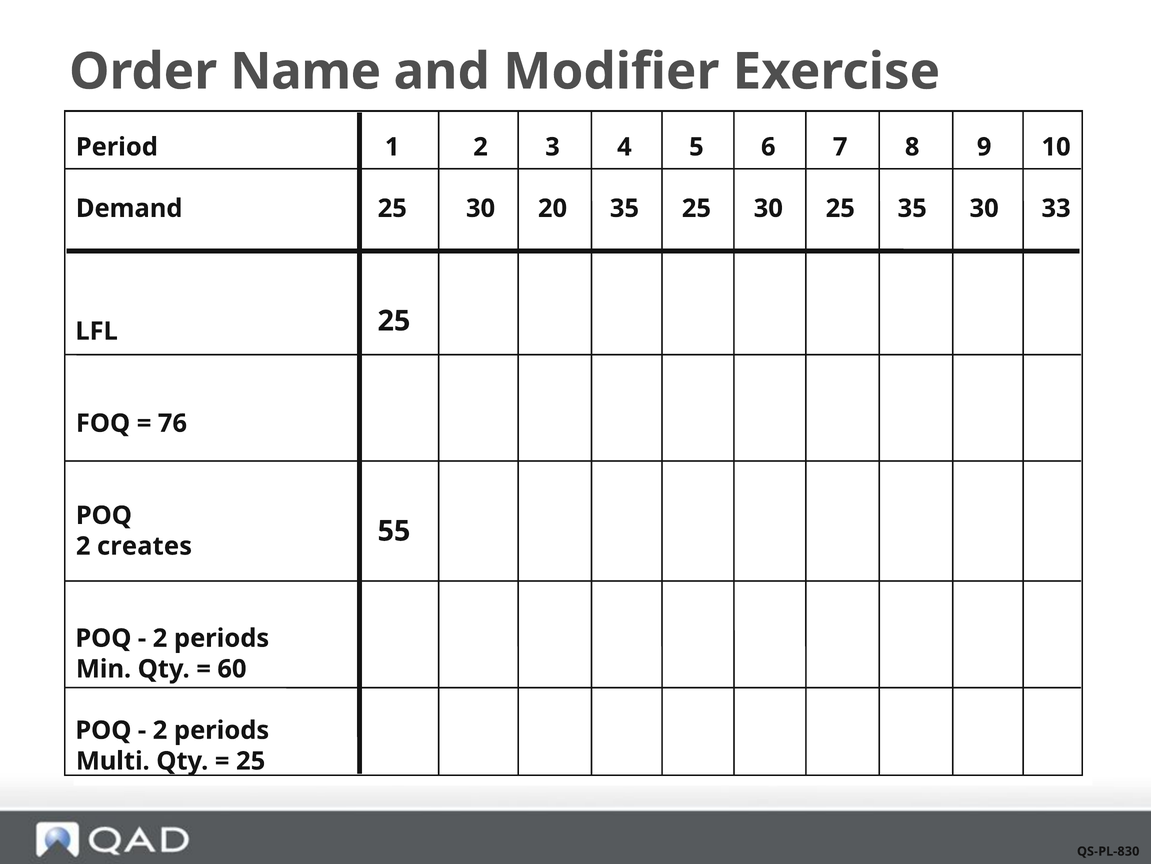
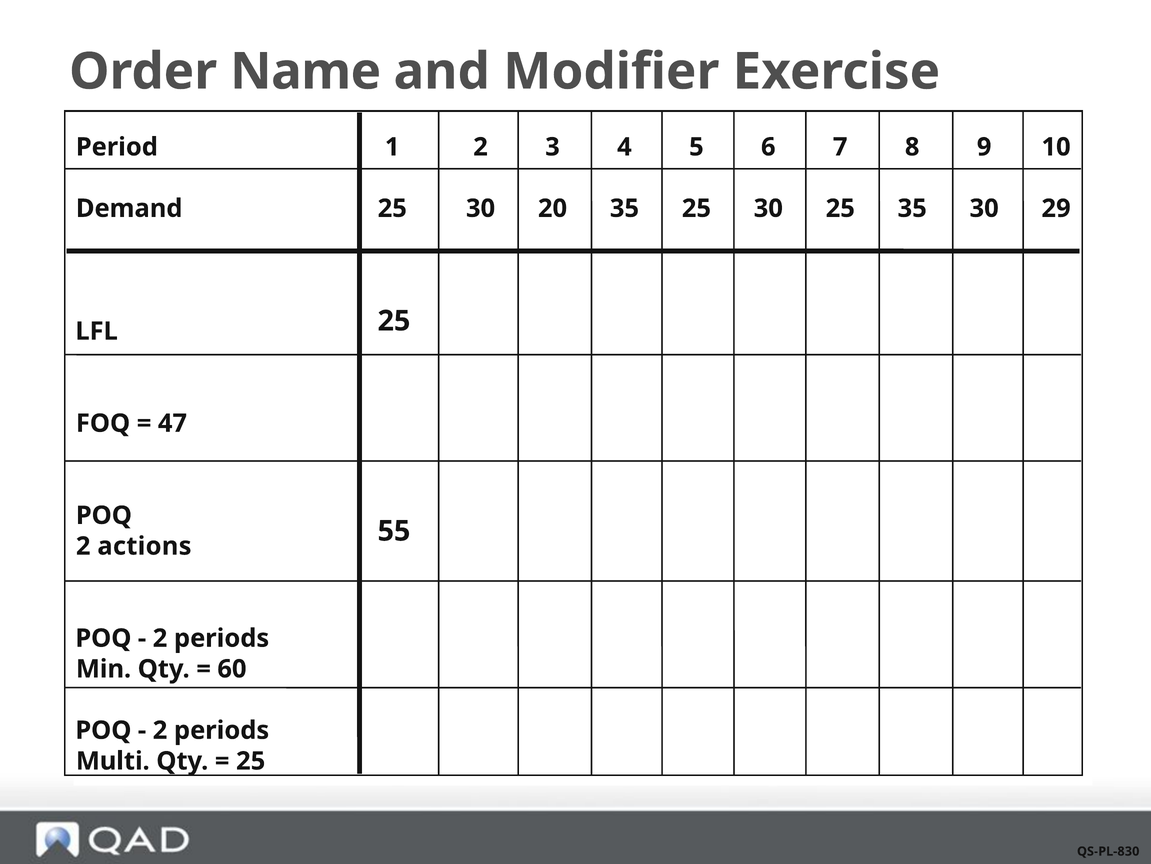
33: 33 -> 29 (1056, 208)
76: 76 -> 47 (172, 423)
creates: creates -> actions (144, 546)
